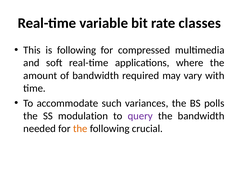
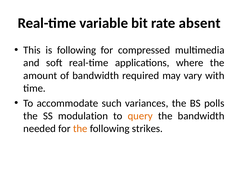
classes: classes -> absent (200, 23)
query colour: purple -> orange (140, 116)
crucial: crucial -> strikes (147, 129)
